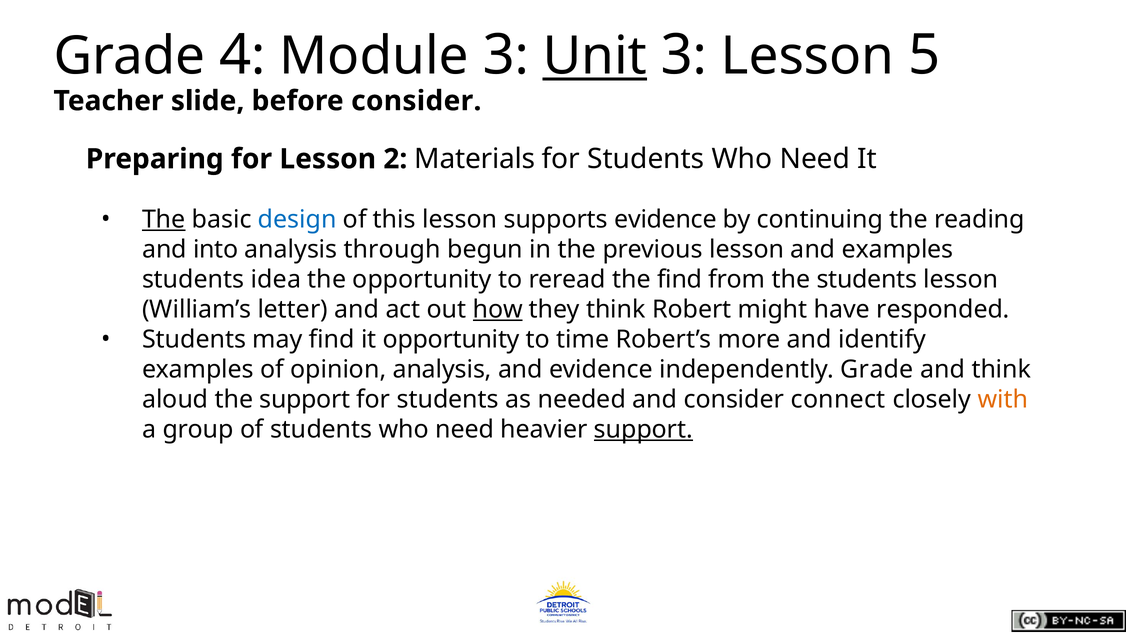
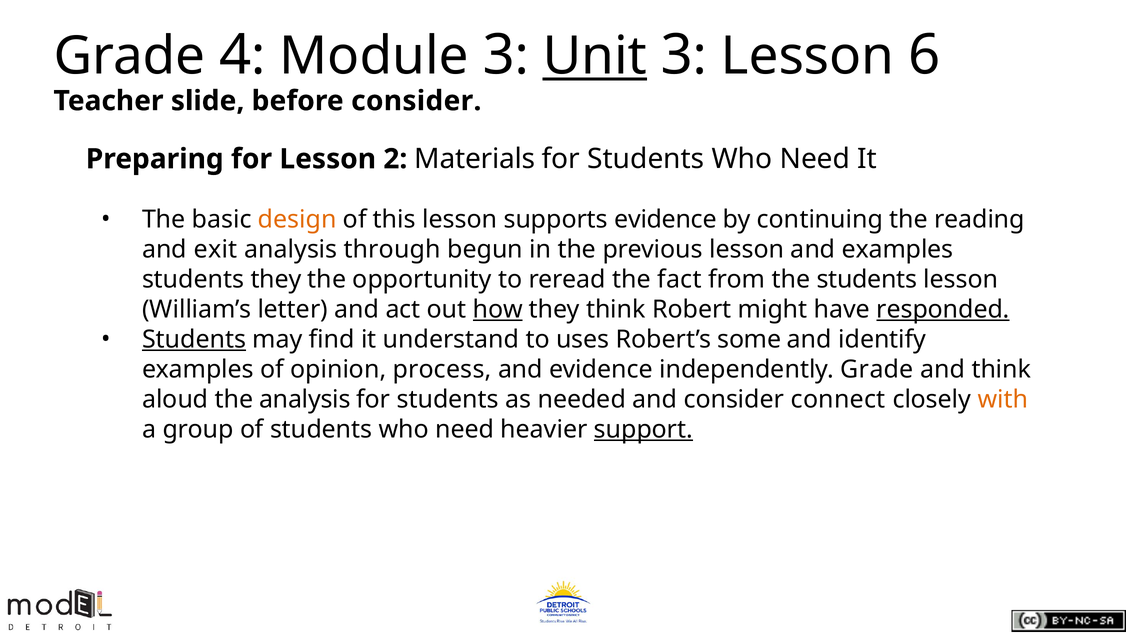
5: 5 -> 6 (924, 55)
The underline: present -> none (164, 219)
design colour: blue -> orange (297, 219)
into: into -> exit (215, 249)
students idea: idea -> they (276, 279)
the find: find -> fact (679, 279)
responded underline: none -> present (943, 309)
Students underline: none -> present (194, 339)
it opportunity: opportunity -> understand (451, 339)
time: time -> uses (583, 339)
more: more -> some (749, 339)
opinion analysis: analysis -> process (442, 369)
the support: support -> analysis (305, 399)
